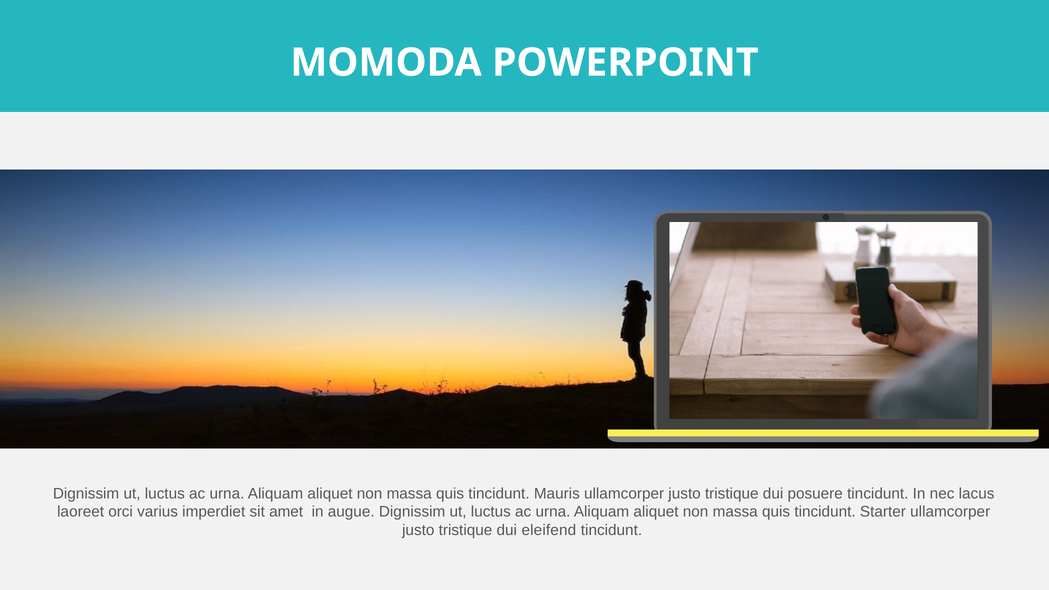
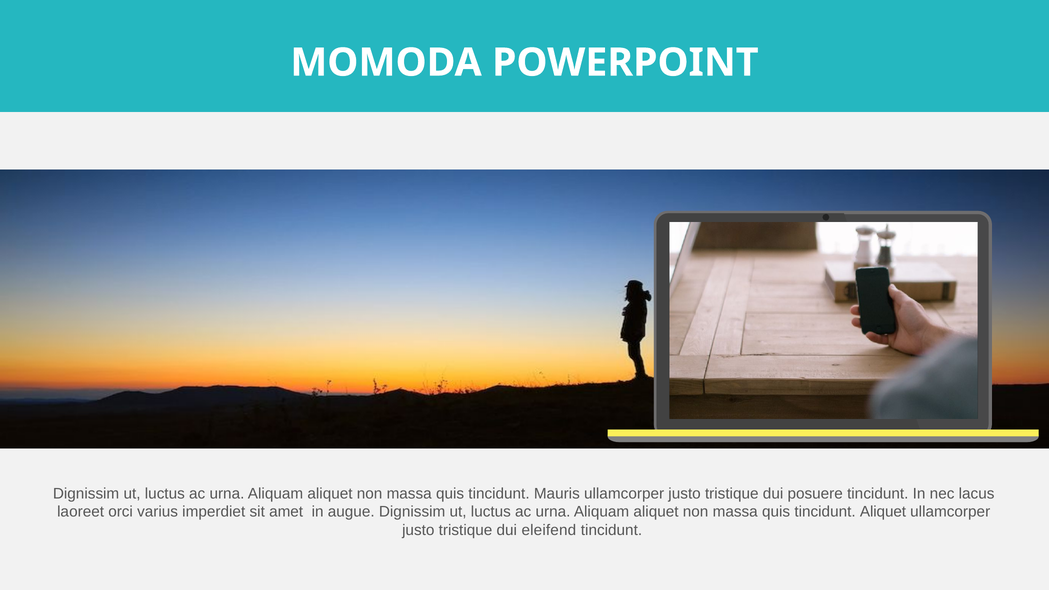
tincidunt Starter: Starter -> Aliquet (883, 512)
